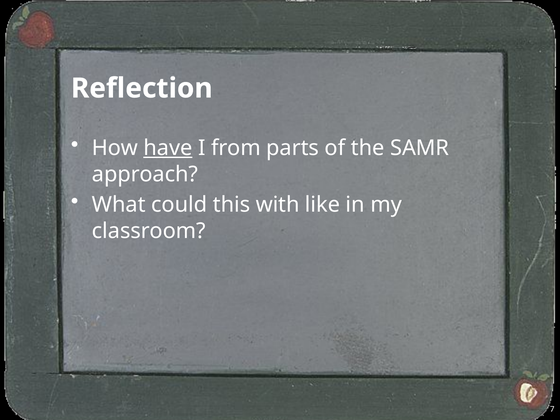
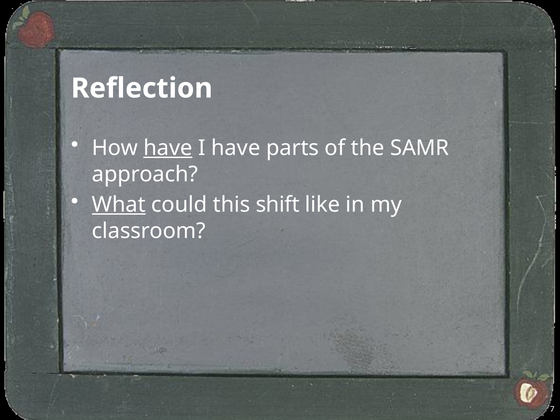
I from: from -> have (236, 148)
What underline: none -> present (119, 205)
with: with -> shift (278, 205)
